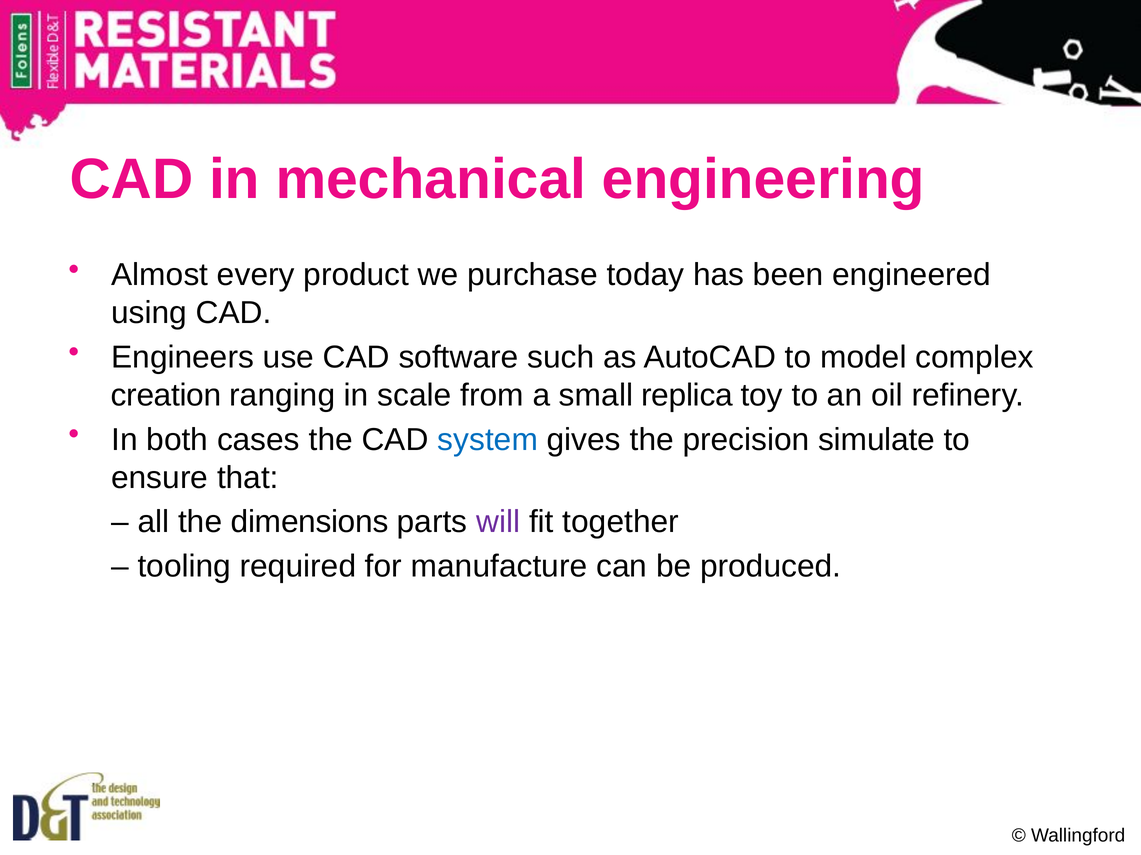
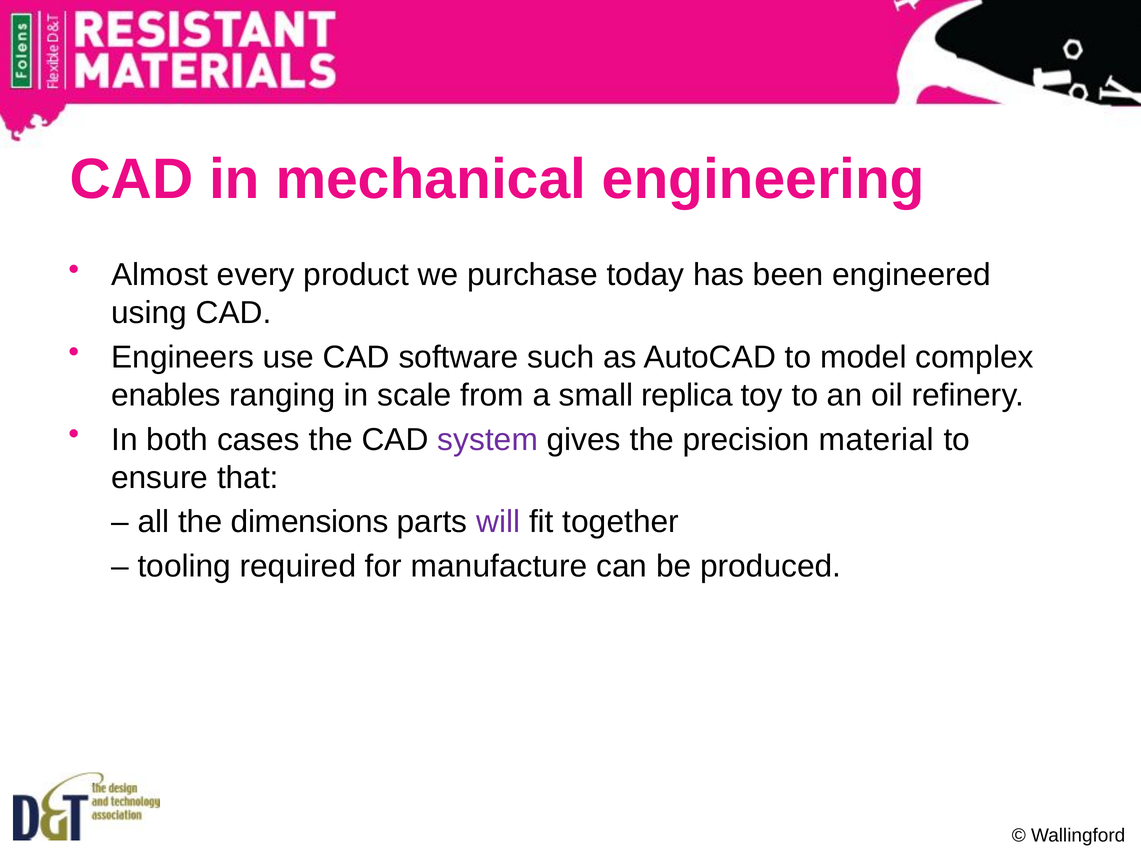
creation: creation -> enables (166, 396)
system colour: blue -> purple (488, 440)
simulate: simulate -> material (876, 440)
